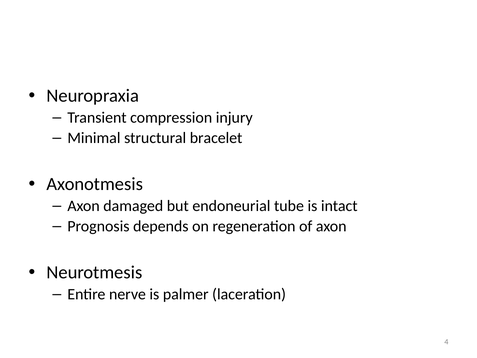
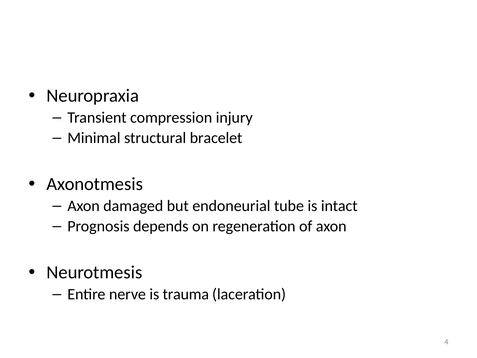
palmer: palmer -> trauma (186, 294)
